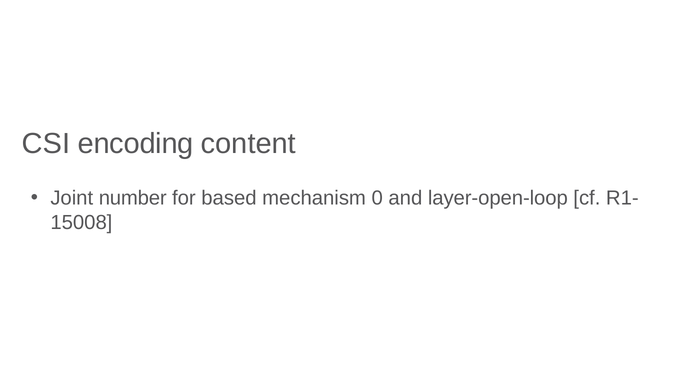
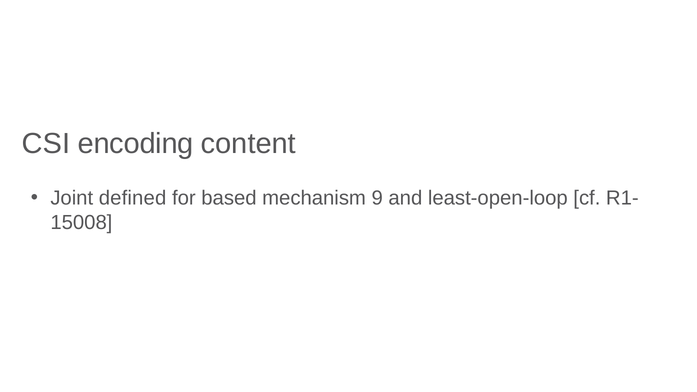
number: number -> defined (133, 198)
0: 0 -> 9 (377, 198)
layer-open-loop: layer-open-loop -> least-open-loop (498, 198)
